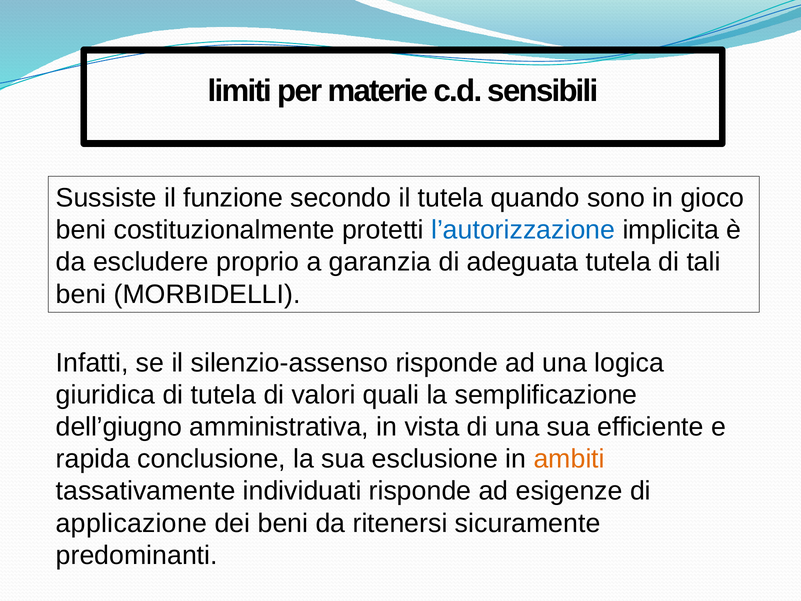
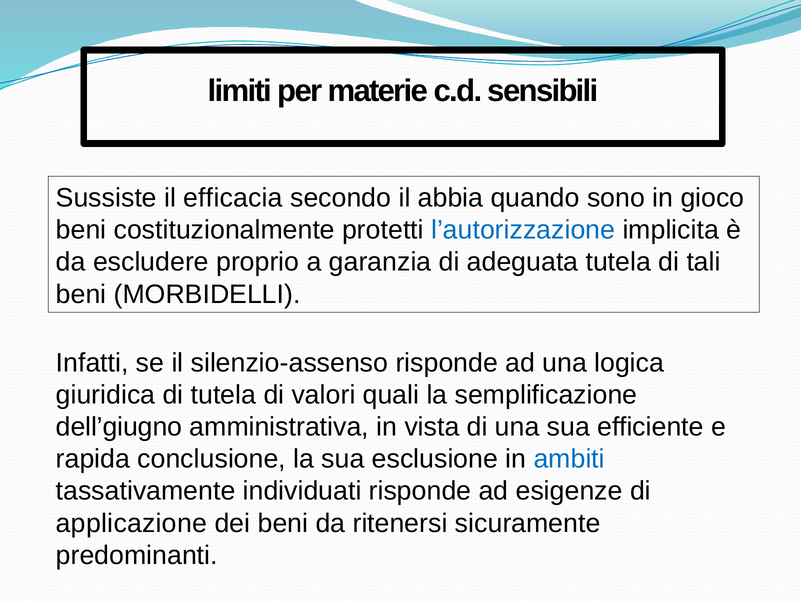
funzione: funzione -> efficacia (233, 198)
il tutela: tutela -> abbia (451, 198)
ambiti colour: orange -> blue (569, 459)
